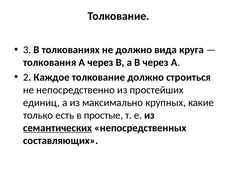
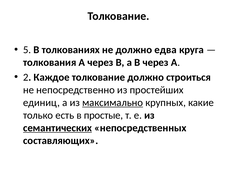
3: 3 -> 5 (27, 50)
вида: вида -> едва (166, 50)
максимально underline: none -> present (113, 102)
